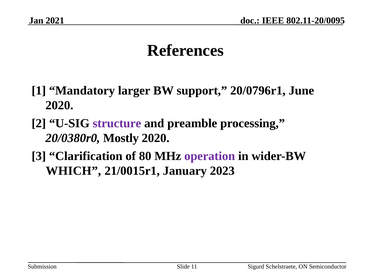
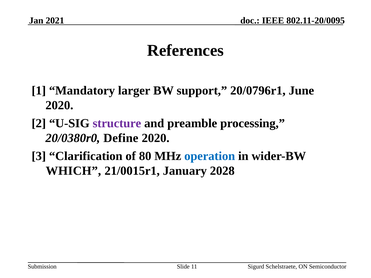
Mostly: Mostly -> Define (121, 138)
operation colour: purple -> blue (210, 156)
2023: 2023 -> 2028 (222, 171)
